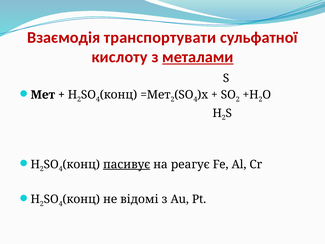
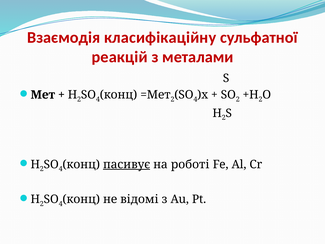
транспортувати: транспортувати -> класифікаційну (160, 38)
кислоту: кислоту -> реакцій (120, 57)
металами underline: present -> none (198, 57)
реагує: реагує -> роботі (190, 164)
